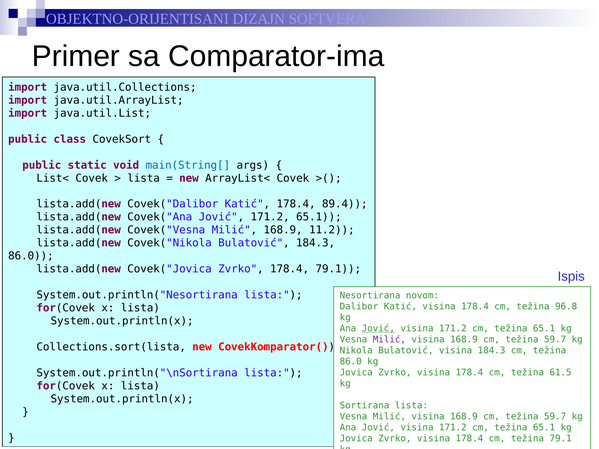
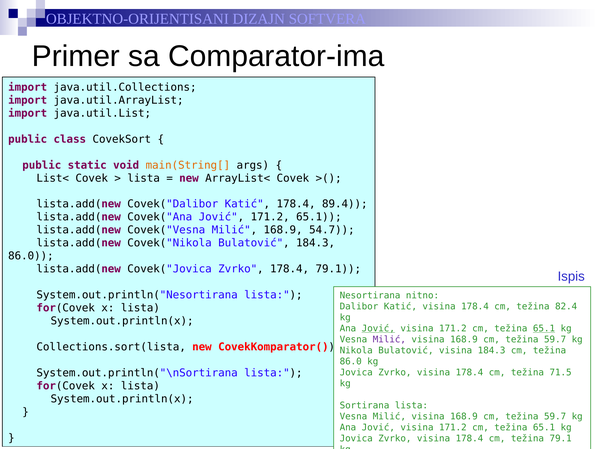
main(String[ colour: blue -> orange (188, 165)
11.2: 11.2 -> 54.7 (332, 230)
novom: novom -> nitno (422, 296)
96.8: 96.8 -> 82.4 (566, 307)
65.1 underline: none -> present (544, 329)
61.5: 61.5 -> 71.5 (561, 373)
